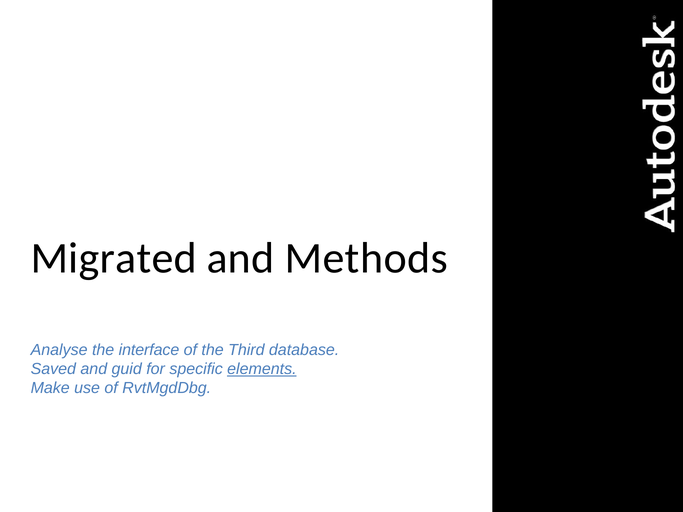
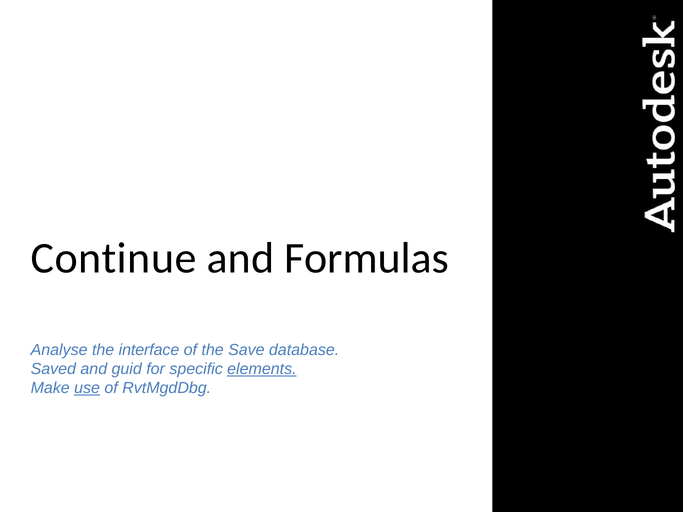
Migrated: Migrated -> Continue (114, 258)
Methods: Methods -> Formulas (367, 258)
Third: Third -> Save (246, 350)
use underline: none -> present (87, 389)
